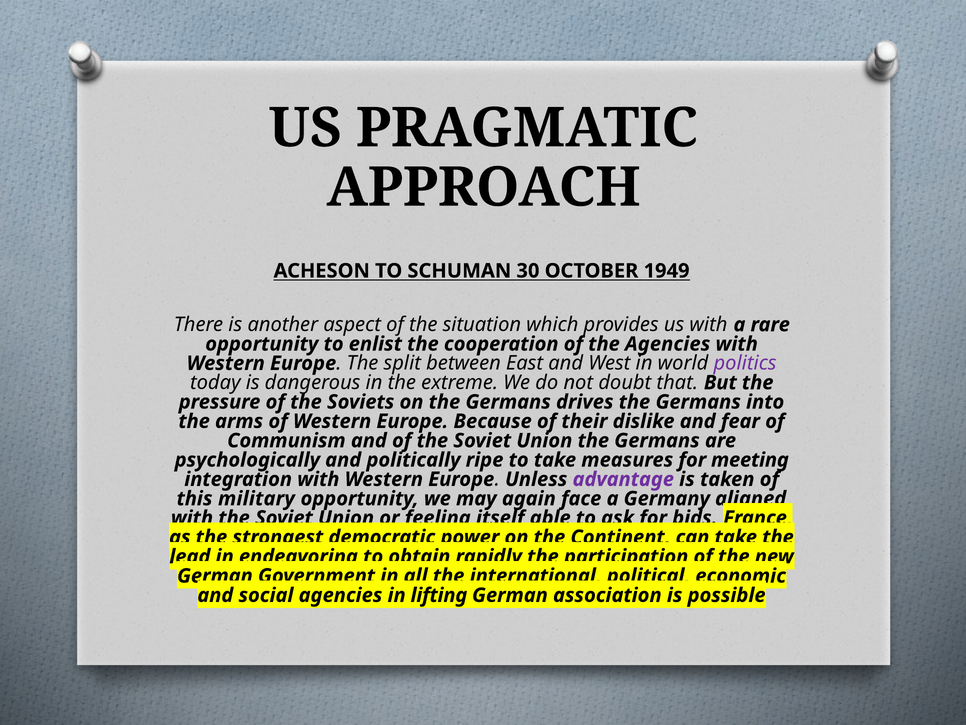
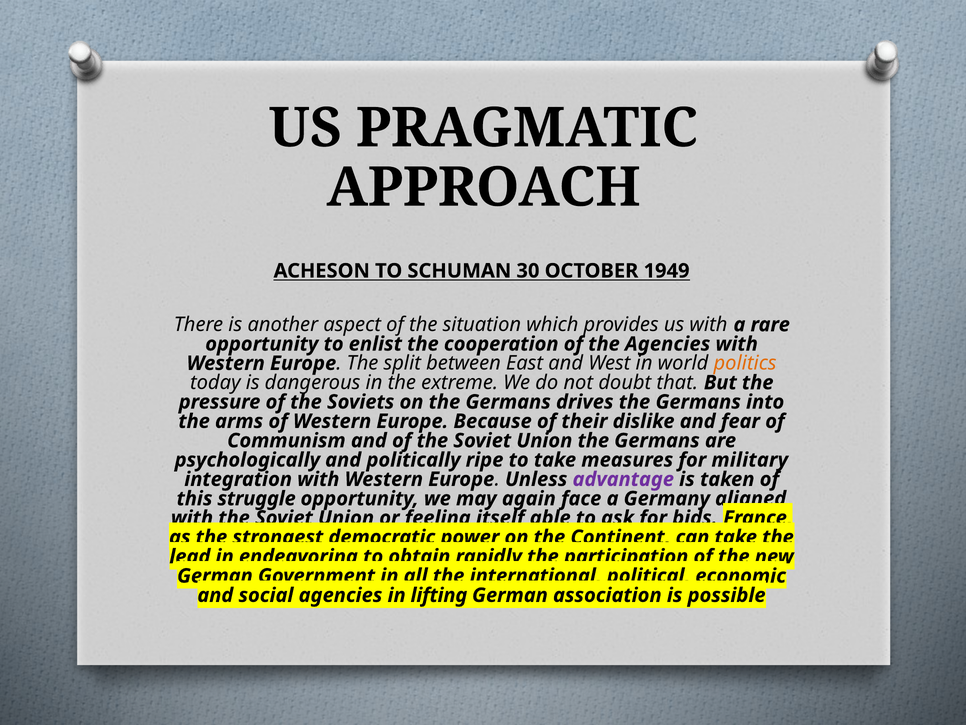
politics colour: purple -> orange (745, 363)
meeting: meeting -> military (750, 460)
military: military -> struggle (257, 498)
